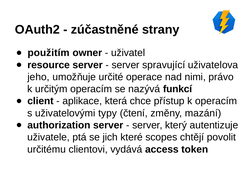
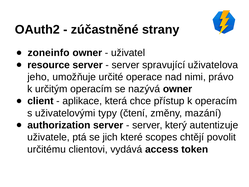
použitím: použitím -> zoneinfo (49, 53)
nazývá funkcí: funkcí -> owner (178, 89)
